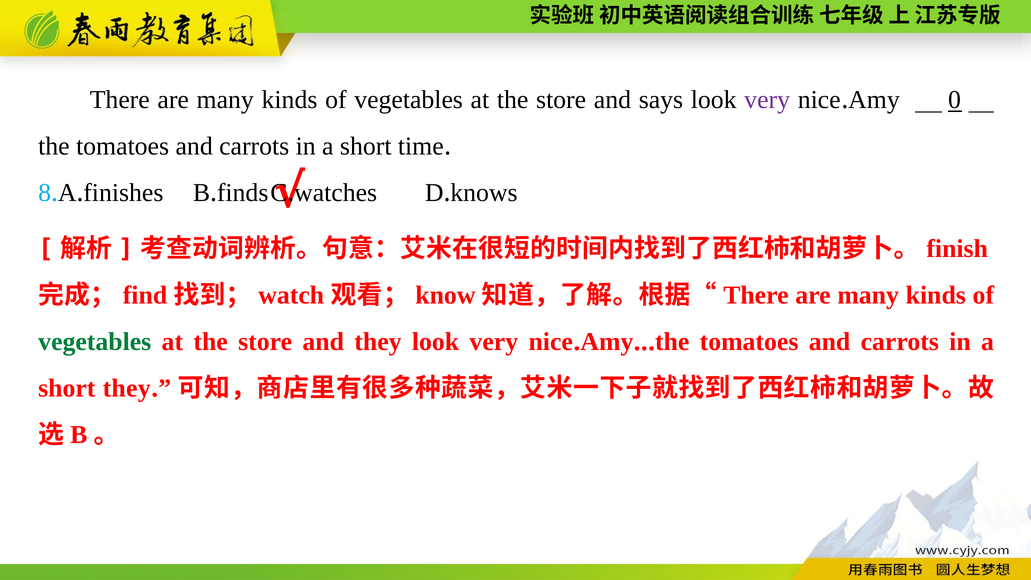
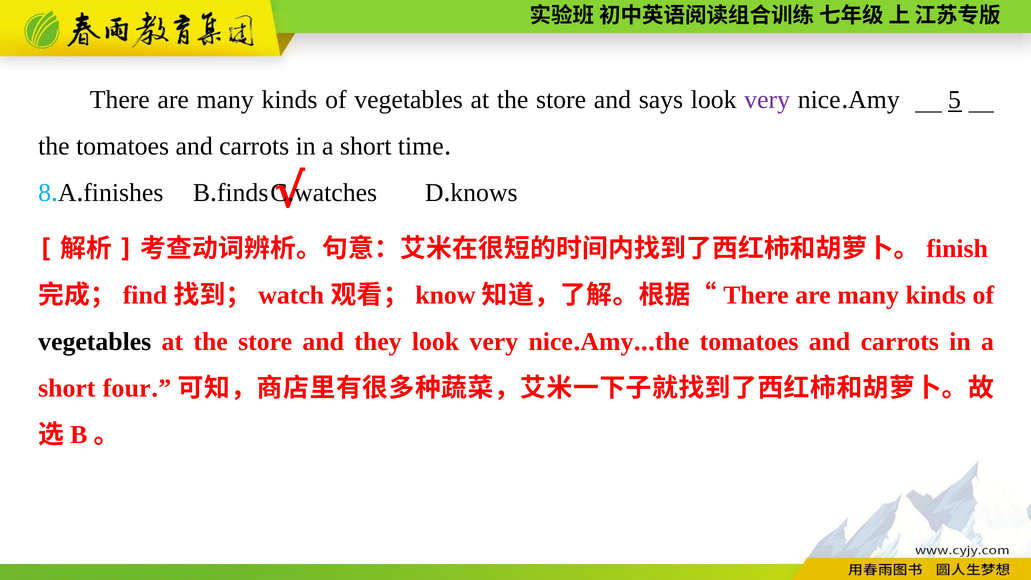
0: 0 -> 5 (955, 100)
vegetables colour: green -> black (95, 342)
short they: they -> four (127, 388)
